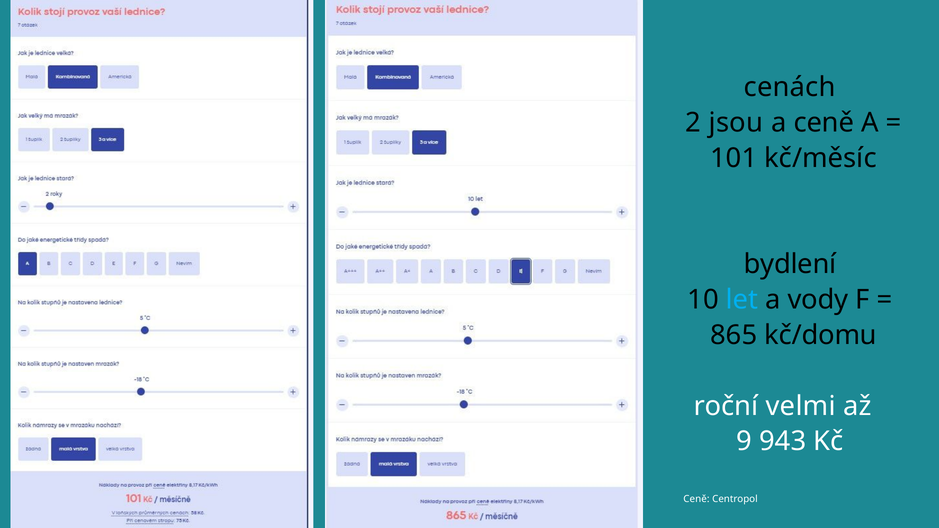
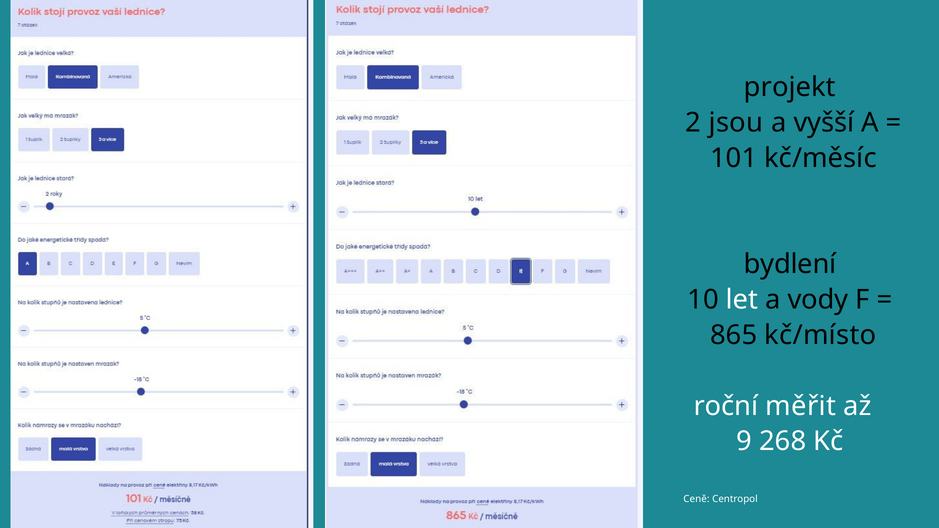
cenách: cenách -> projekt (790, 87)
a ceně: ceně -> vyšší (824, 123)
let colour: light blue -> white (742, 300)
kč/domu: kč/domu -> kč/místo (820, 335)
velmi: velmi -> měřit (801, 406)
943: 943 -> 268 (783, 442)
